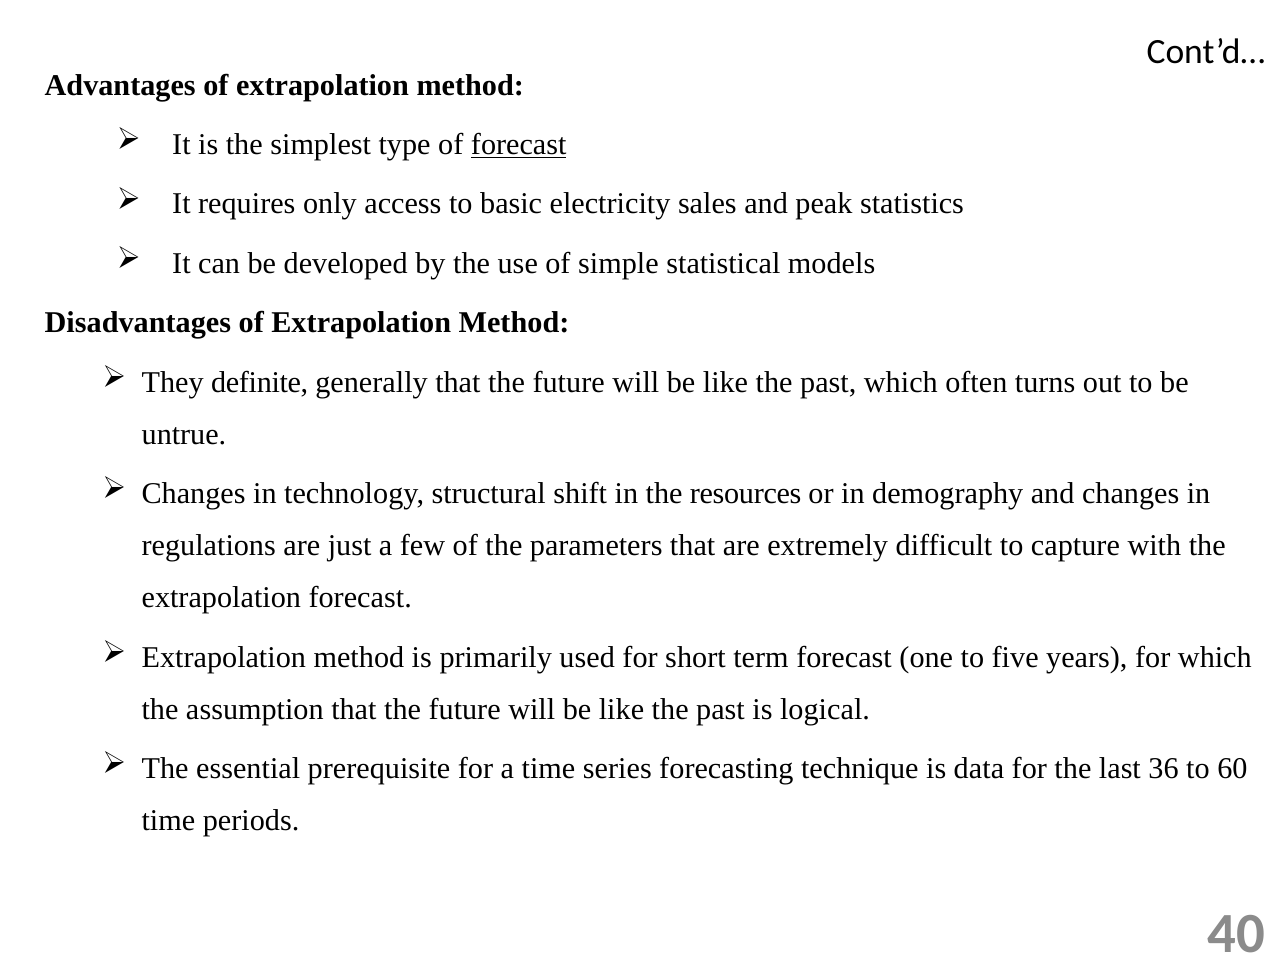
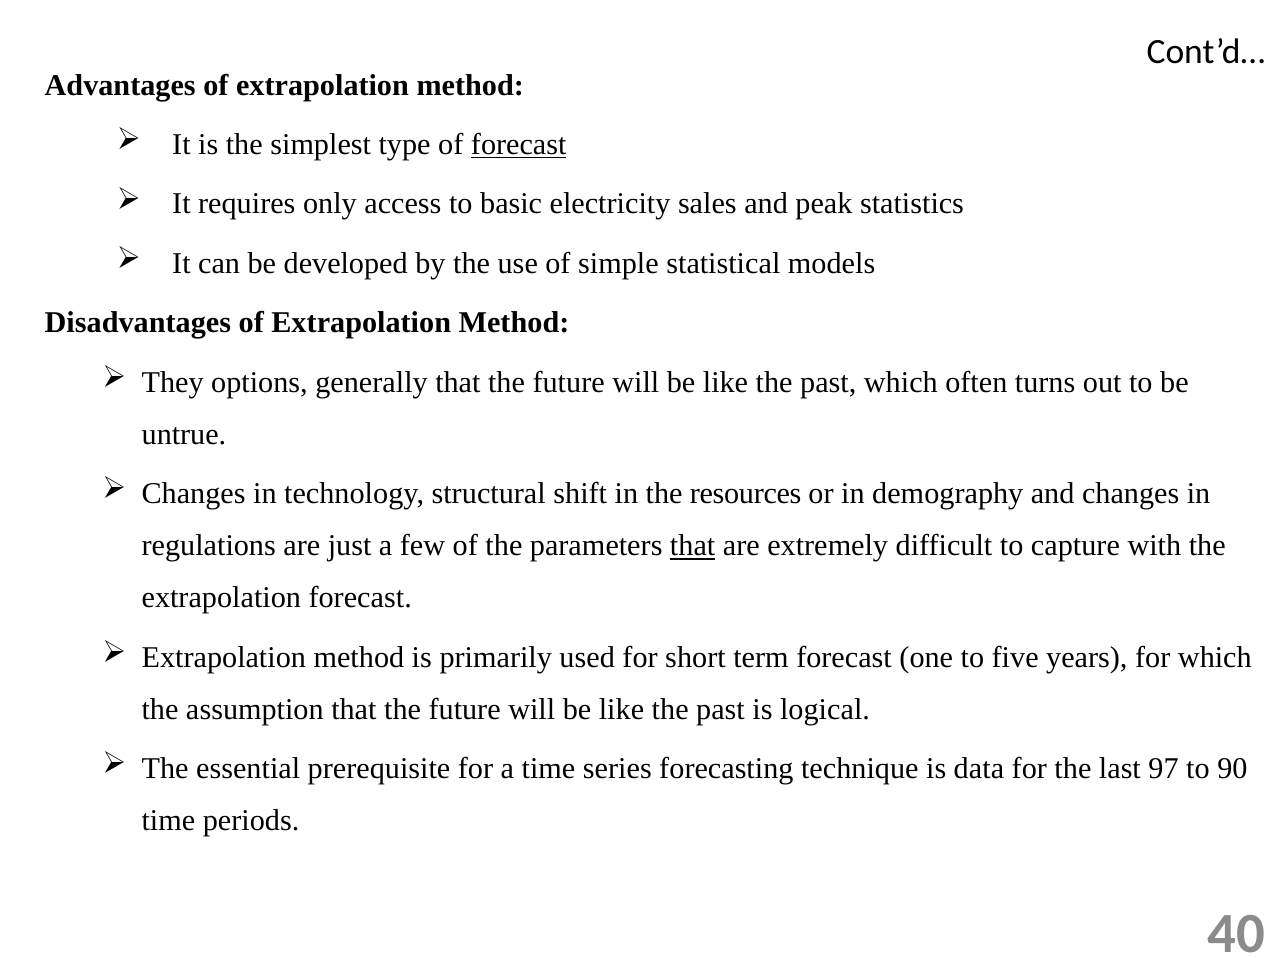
definite: definite -> options (260, 382)
that underline: none -> present (693, 546)
36: 36 -> 97 (1164, 769)
60: 60 -> 90 (1232, 769)
